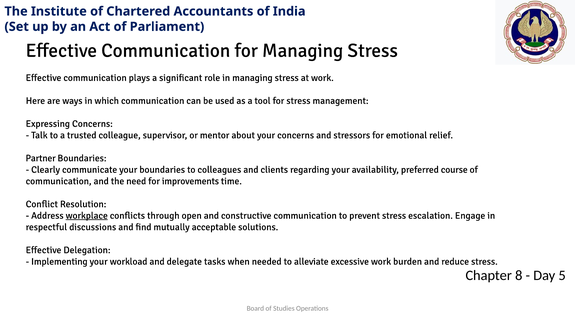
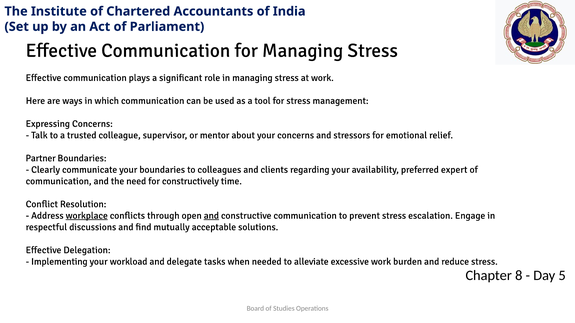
course: course -> expert (454, 170)
improvements: improvements -> constructively (190, 181)
and underline: none -> present (211, 216)
